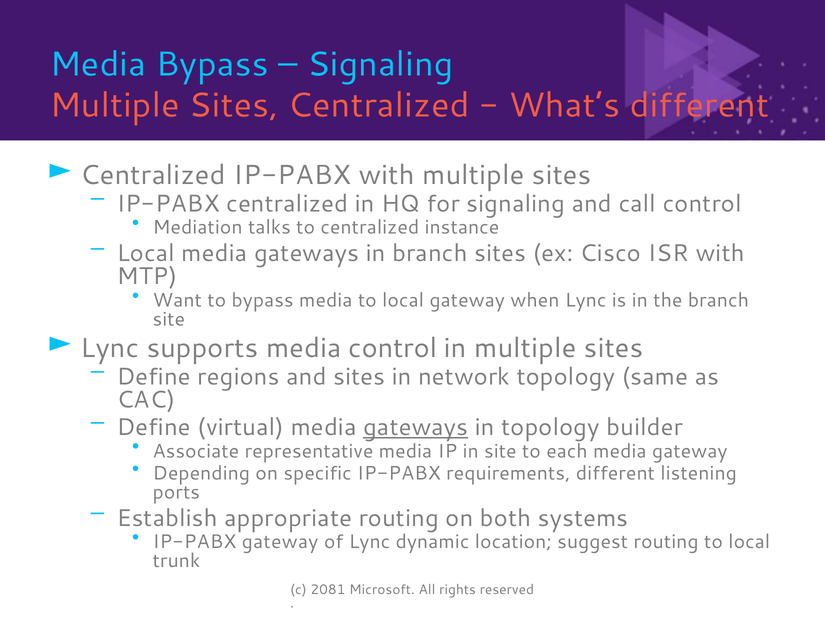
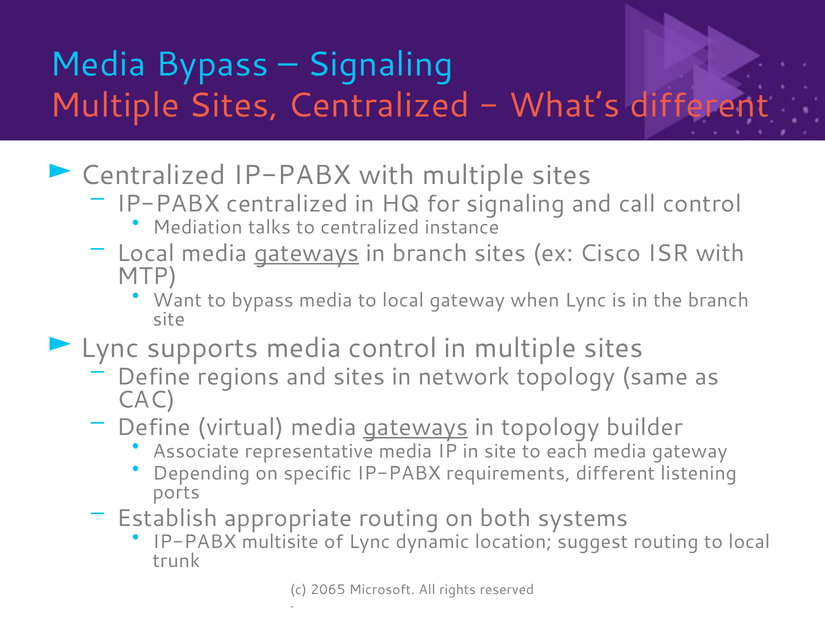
gateways underline: none -> present (307, 253)
IP-PABX gateway: gateway -> multisite (280, 542)
2081: 2081 -> 2065 (328, 589)
